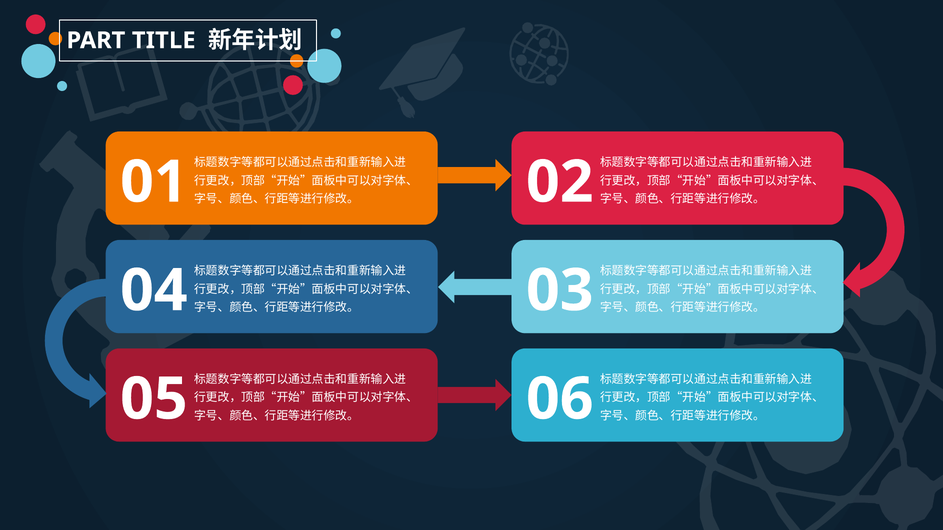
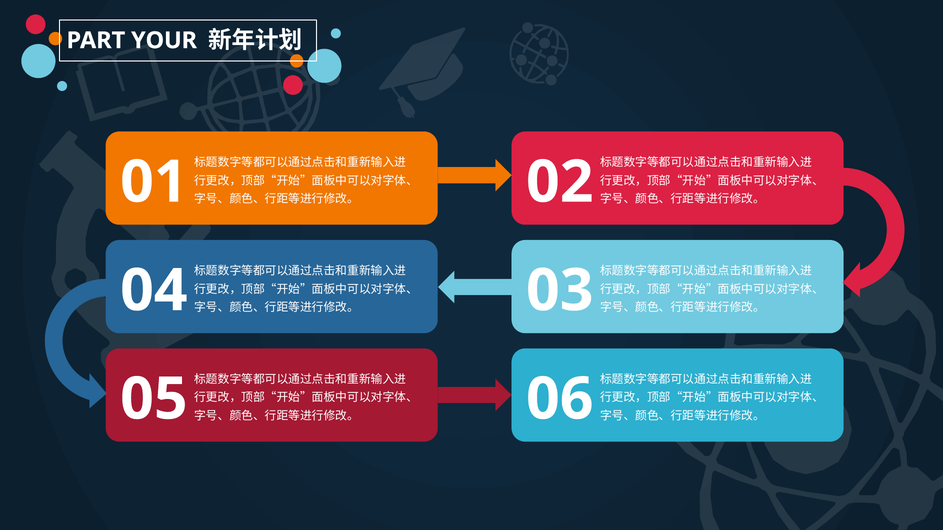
TITLE: TITLE -> YOUR (164, 40)
